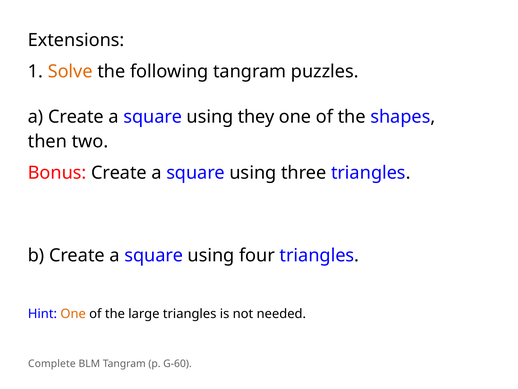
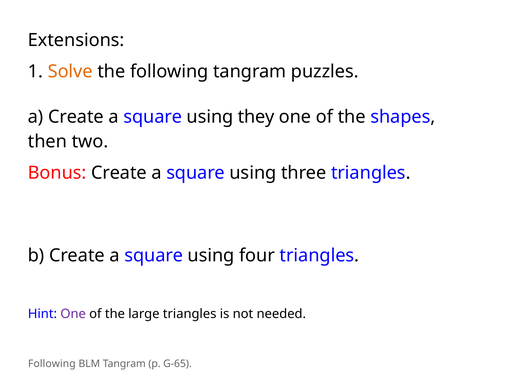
One colour: orange -> purple (73, 313)
Complete: Complete -> Following (52, 363)
G-60: G-60 -> G-65 (177, 363)
